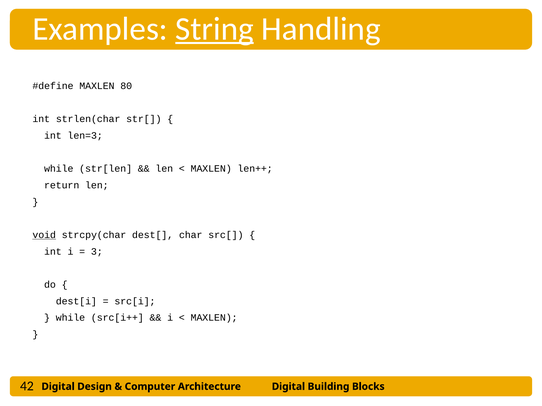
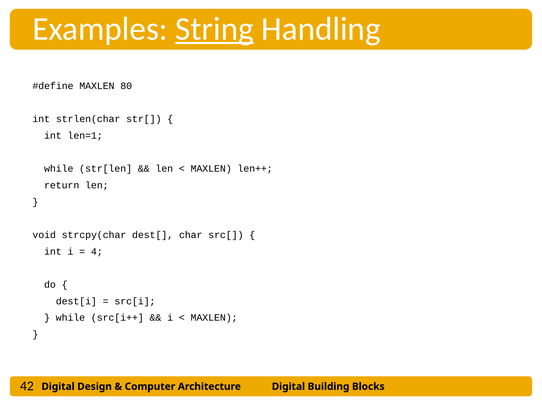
len=3: len=3 -> len=1 (85, 136)
void underline: present -> none (44, 235)
3: 3 -> 4 (97, 252)
